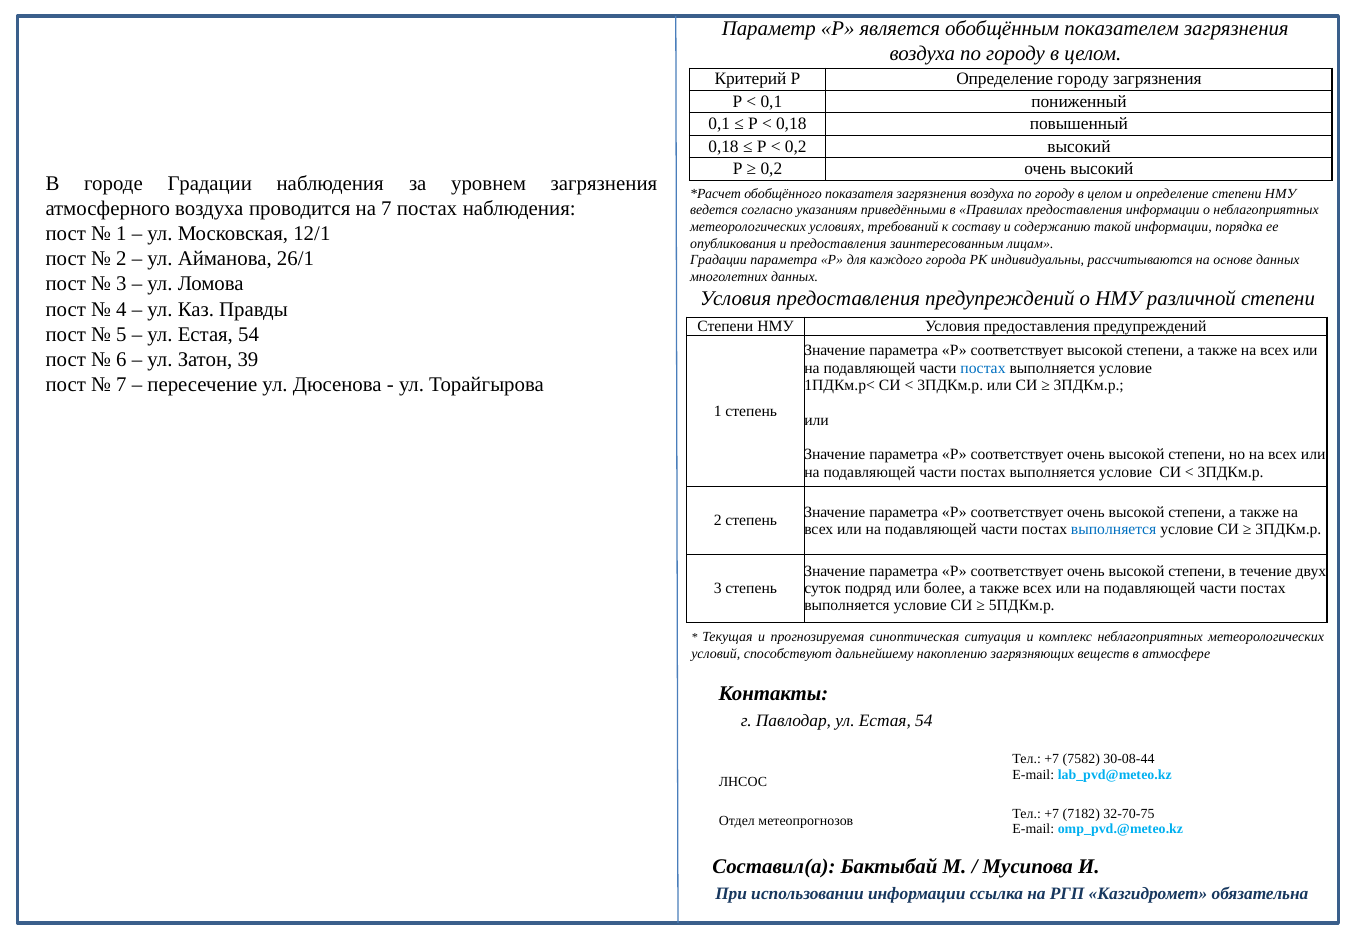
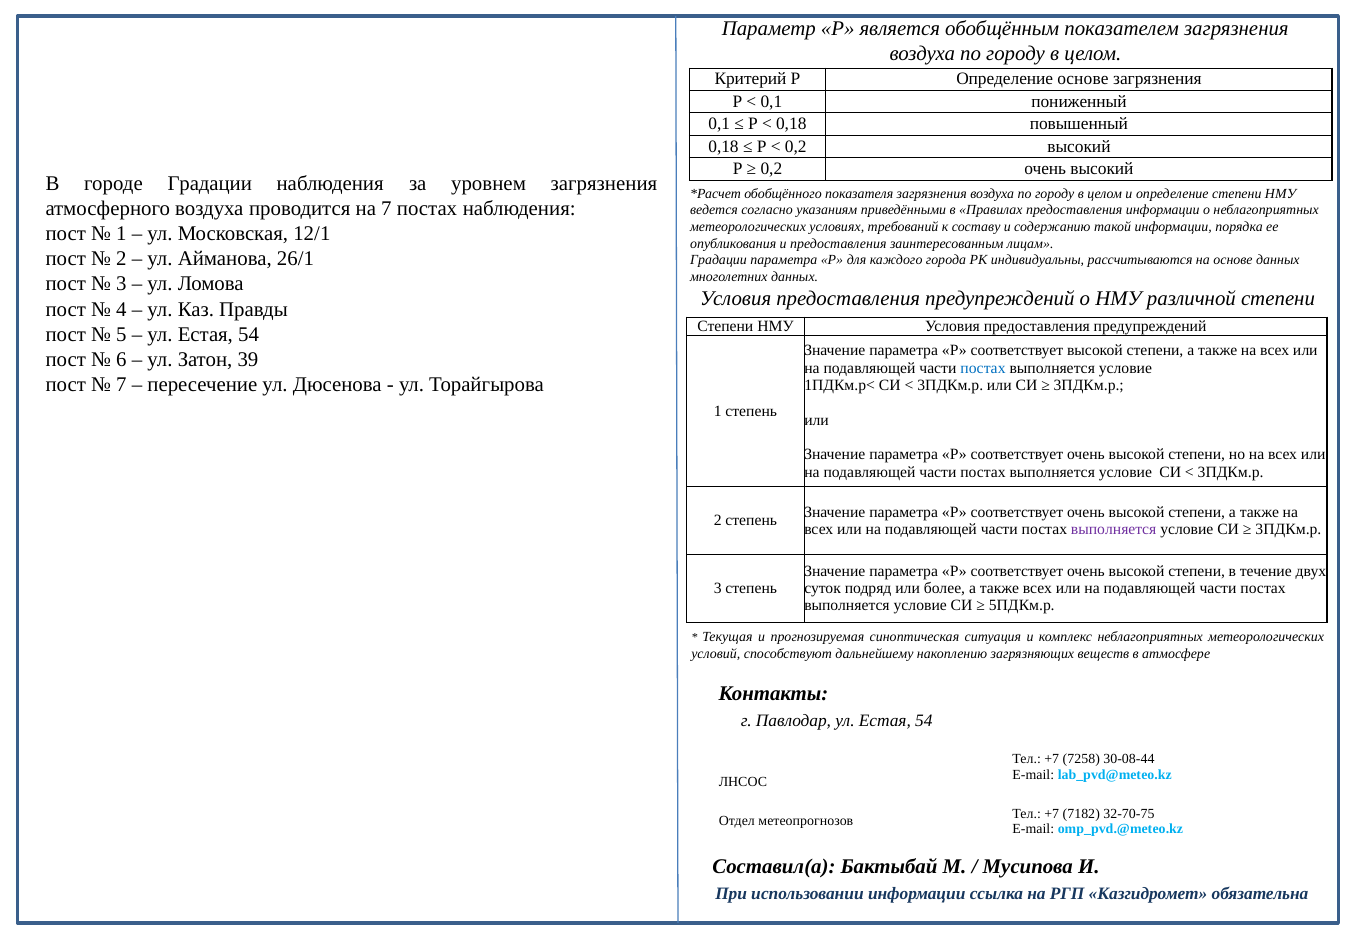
Определение городу: городу -> основе (1083, 79)
выполняется colour: blue -> purple (1114, 529)
7582: 7582 -> 7258 (1081, 759)
